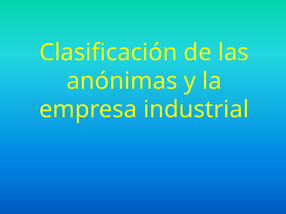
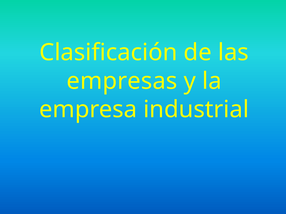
anónimas: anónimas -> empresas (122, 81)
